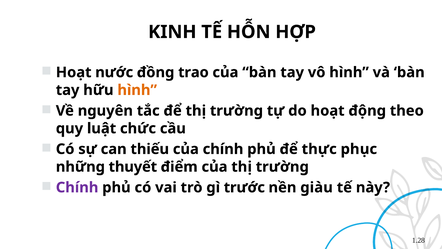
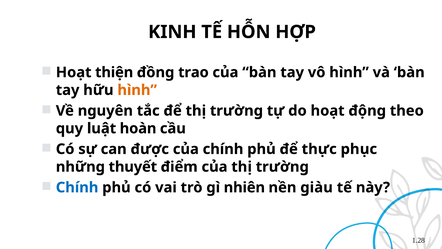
nước: nước -> thiện (114, 72)
chức: chức -> hoàn (138, 128)
thiếu: thiếu -> được (150, 149)
Chính colour: purple -> blue (77, 187)
trước: trước -> nhiên (244, 187)
